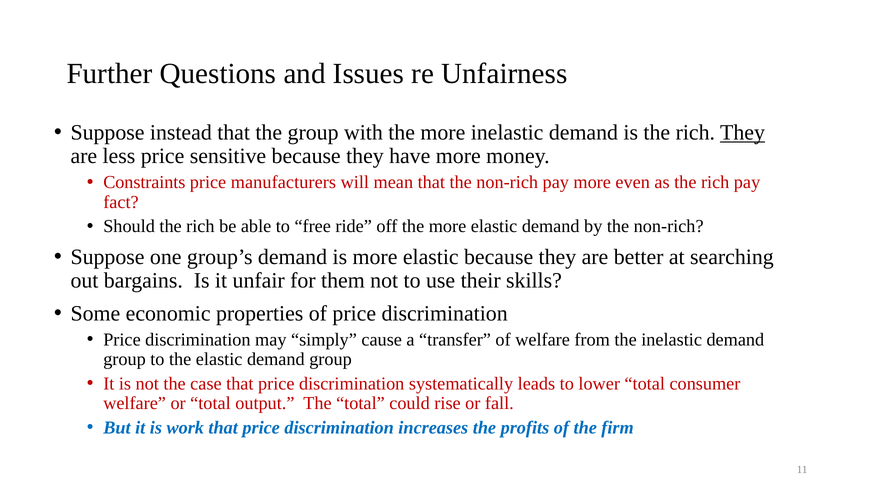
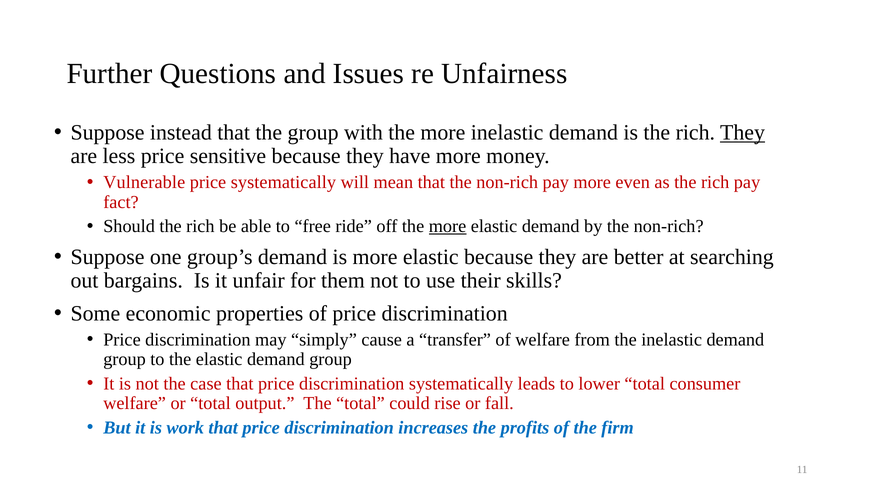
Constraints: Constraints -> Vulnerable (144, 182)
price manufacturers: manufacturers -> systematically (283, 182)
more underline: none -> present (448, 226)
